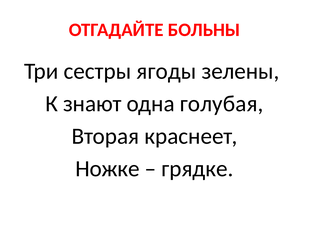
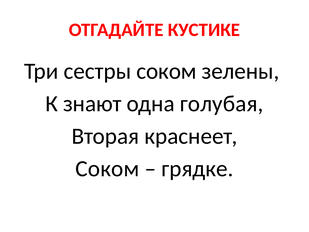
БОЛЬНЫ: БОЛЬНЫ -> КУСТИКЕ (204, 30)
сестры ягоды: ягоды -> соком (167, 71)
Ножке: Ножке -> Соком (107, 168)
